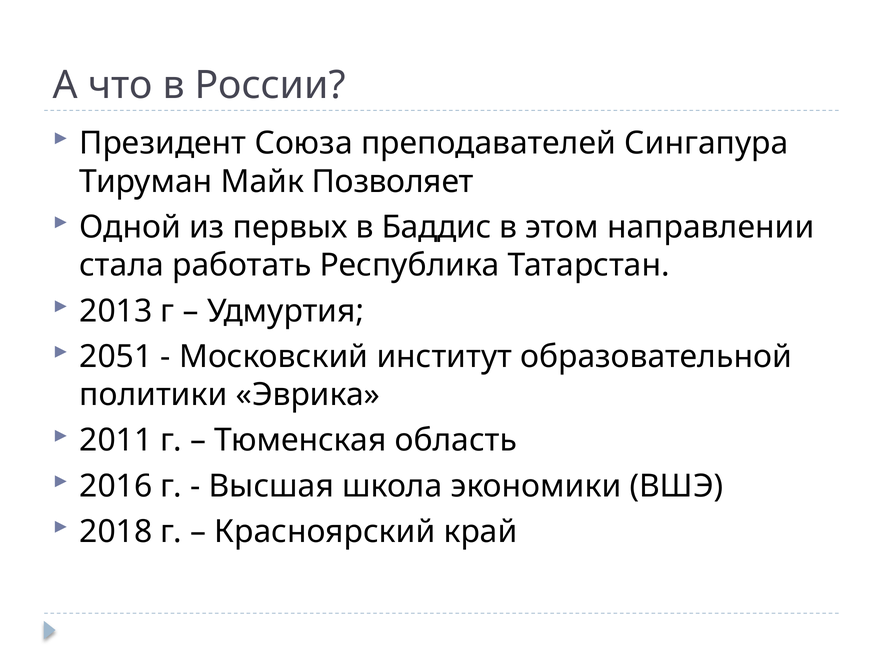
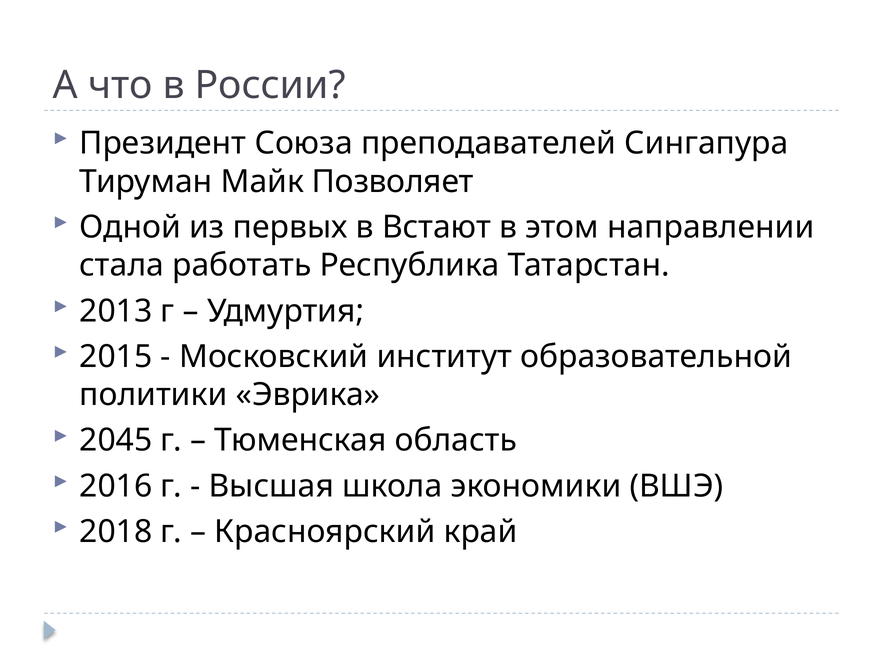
Баддис: Баддис -> Встают (437, 227)
2051: 2051 -> 2015 (116, 357)
2011: 2011 -> 2045 (116, 441)
